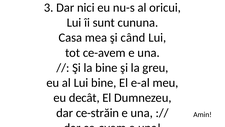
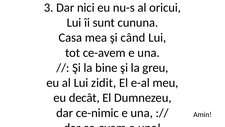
Lui bine: bine -> zidit (104, 83)
ce-străin: ce-străin -> ce-nimic (97, 113)
